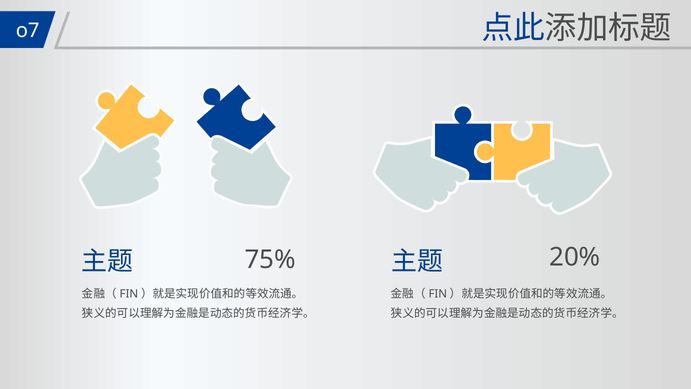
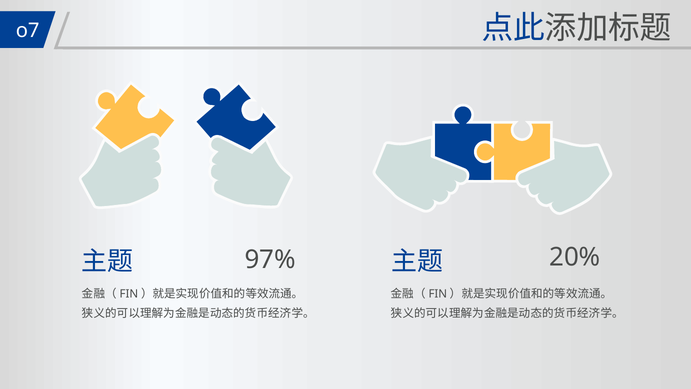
75%: 75% -> 97% (270, 259)
